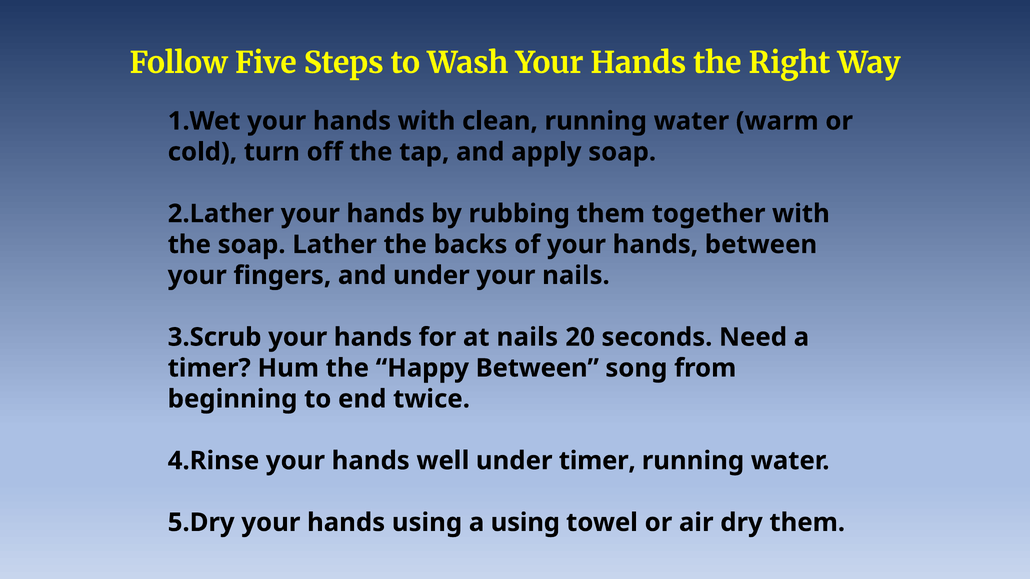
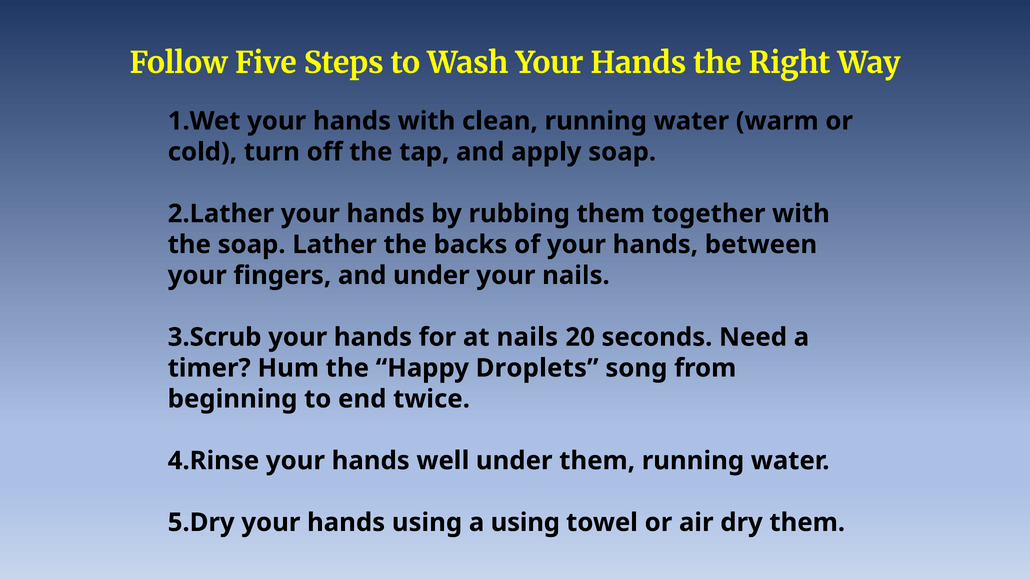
Happy Between: Between -> Droplets (537, 368)
under timer: timer -> them (597, 461)
